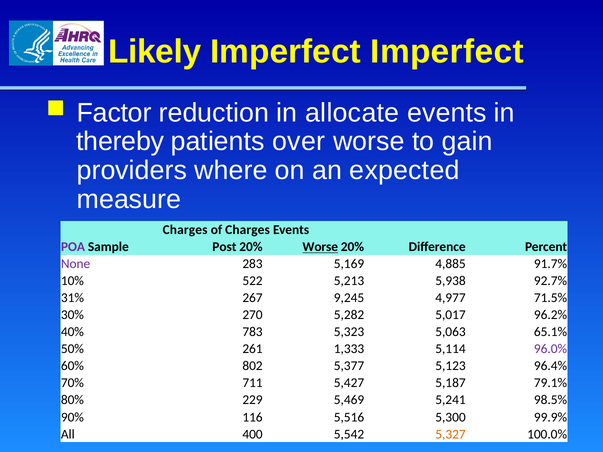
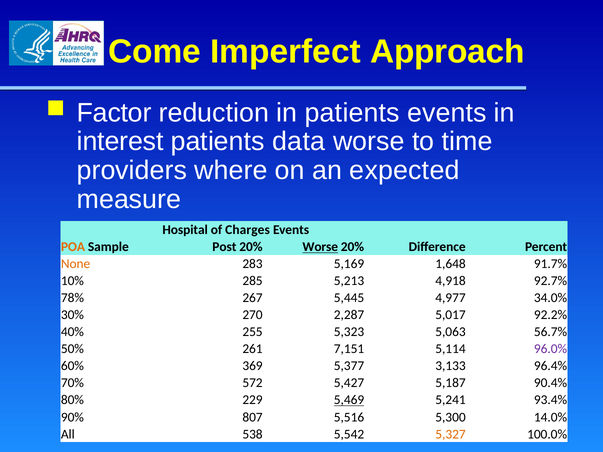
Likely: Likely -> Come (154, 52)
Imperfect Imperfect: Imperfect -> Approach (447, 52)
in allocate: allocate -> patients (352, 113)
thereby: thereby -> interest (120, 142)
over: over -> data (299, 142)
gain: gain -> time (467, 142)
Charges: Charges -> Hospital (185, 230)
POA colour: purple -> orange (73, 247)
None colour: purple -> orange (76, 264)
4,885: 4,885 -> 1,648 (451, 264)
522: 522 -> 285 (253, 281)
5,938: 5,938 -> 4,918 (451, 281)
31%: 31% -> 78% (72, 298)
9,245: 9,245 -> 5,445 (349, 298)
71.5%: 71.5% -> 34.0% (551, 298)
5,282: 5,282 -> 2,287 (349, 315)
96.2%: 96.2% -> 92.2% (551, 315)
783: 783 -> 255 (253, 332)
65.1%: 65.1% -> 56.7% (551, 332)
1,333: 1,333 -> 7,151 (349, 349)
802: 802 -> 369 (253, 366)
5,123: 5,123 -> 3,133 (451, 366)
711: 711 -> 572 (253, 383)
79.1%: 79.1% -> 90.4% (551, 383)
5,469 underline: none -> present (349, 400)
98.5%: 98.5% -> 93.4% (551, 400)
116: 116 -> 807 (253, 417)
99.9%: 99.9% -> 14.0% (551, 417)
400: 400 -> 538 (253, 434)
